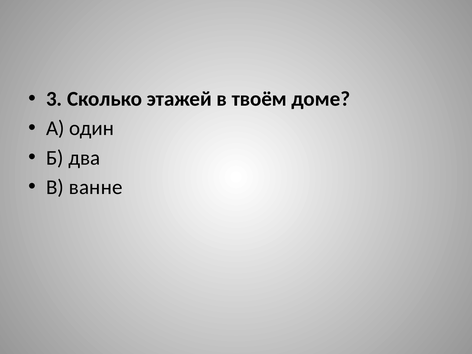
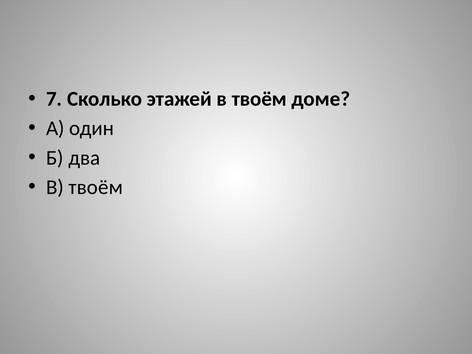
3: 3 -> 7 (54, 99)
ванне: ванне -> твоём (96, 187)
